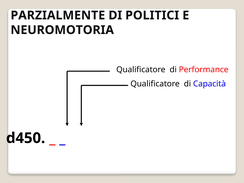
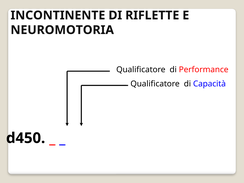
PARZIALMENTE: PARZIALMENTE -> INCONTINENTE (58, 15)
POLITICI: POLITICI -> RIFLETTE (152, 15)
